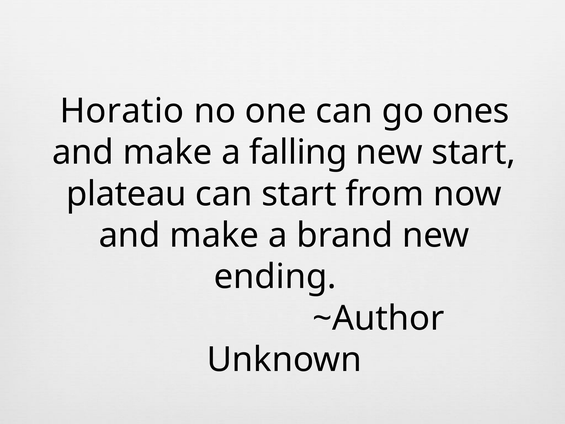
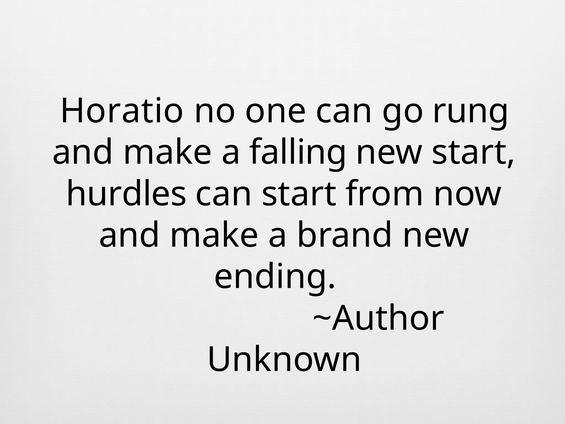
ones: ones -> rung (471, 111)
plateau: plateau -> hurdles (126, 194)
